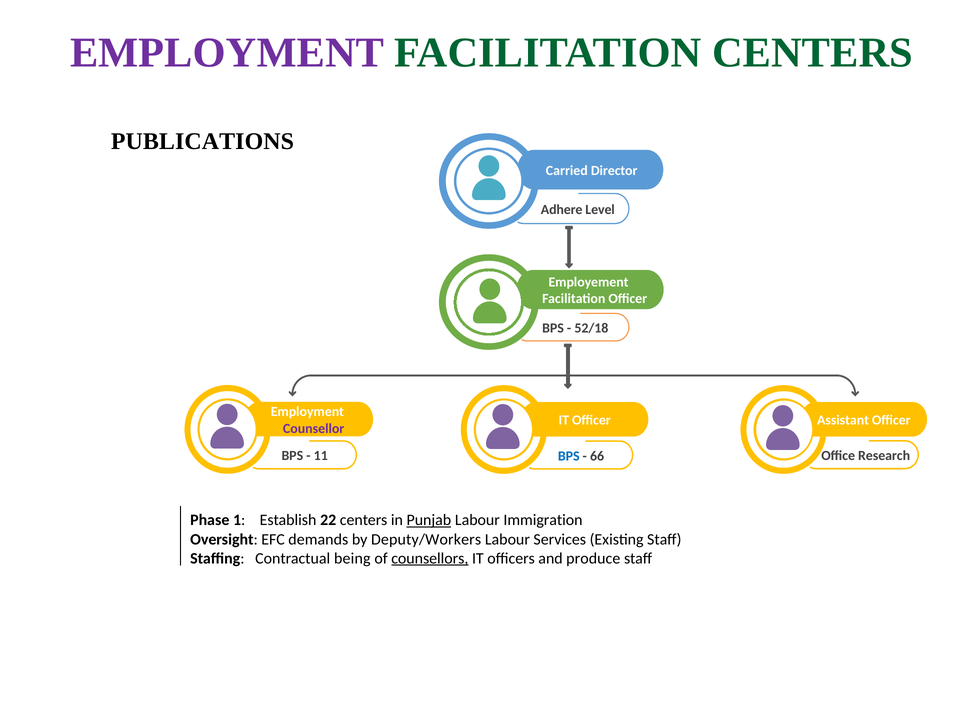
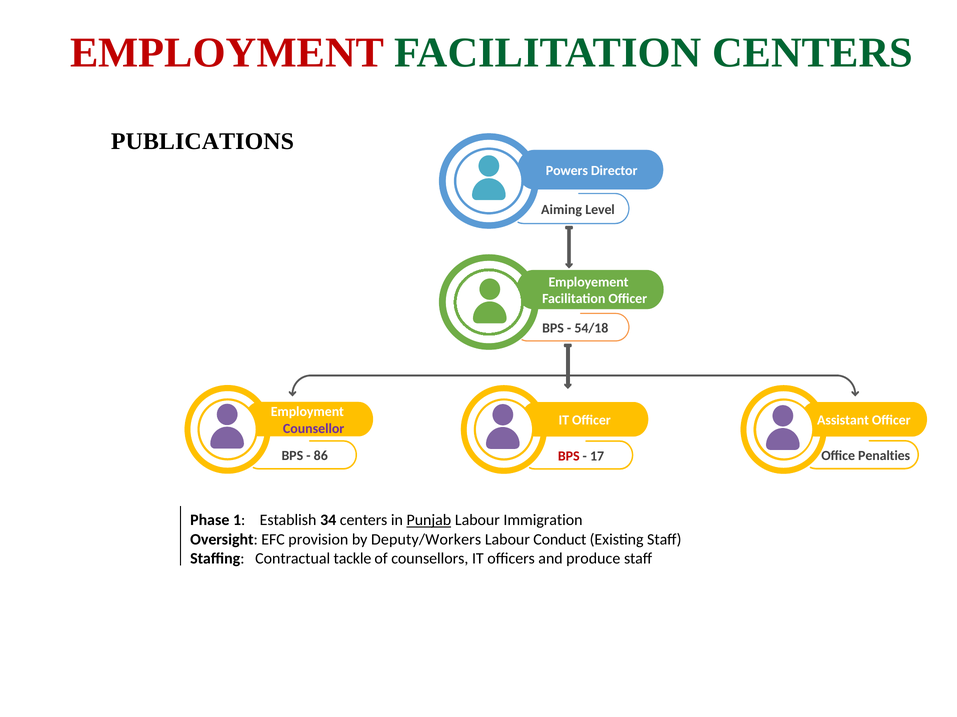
EMPLOYMENT colour: purple -> red (227, 53)
Carried: Carried -> Powers (567, 171)
Adhere: Adhere -> Aiming (562, 210)
52/18: 52/18 -> 54/18 (591, 328)
Research: Research -> Penalties (884, 456)
11: 11 -> 86 (321, 456)
BPS colour: blue -> red (569, 456)
66: 66 -> 17 (597, 456)
22: 22 -> 34 (328, 521)
demands: demands -> provision (318, 540)
Services: Services -> Conduct (560, 540)
being: being -> tackle (352, 559)
counsellors underline: present -> none (430, 559)
